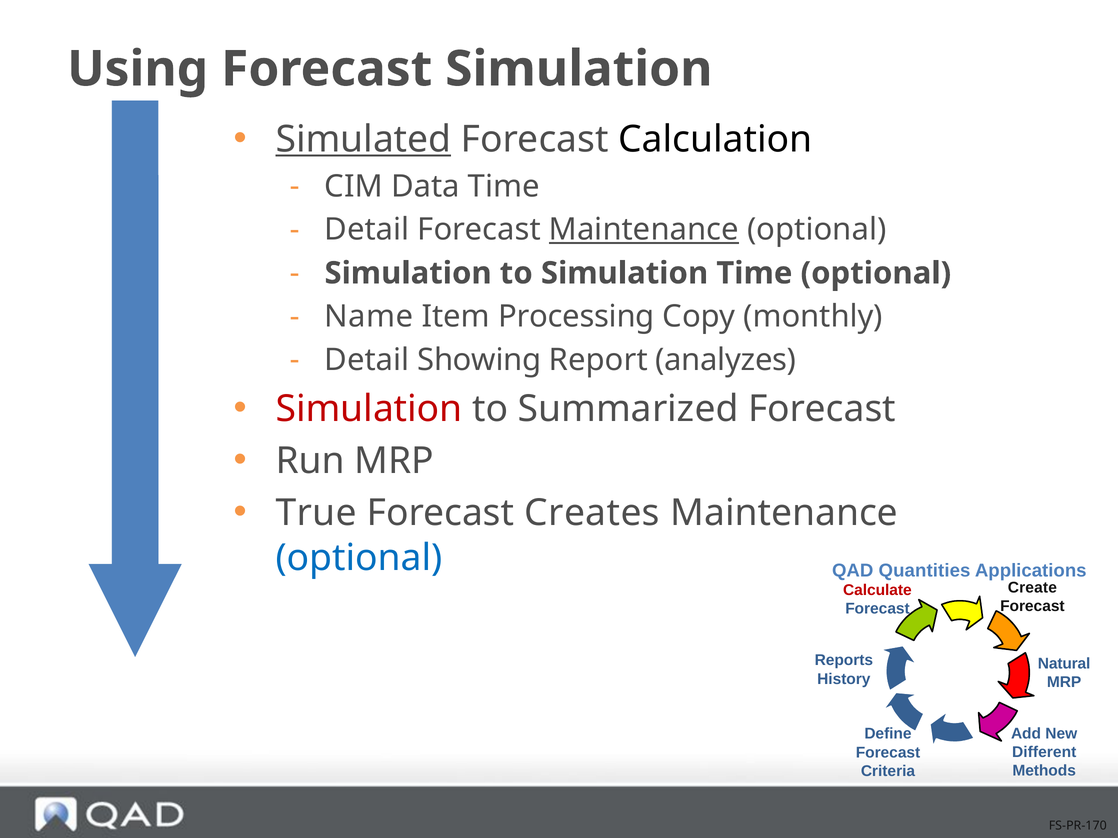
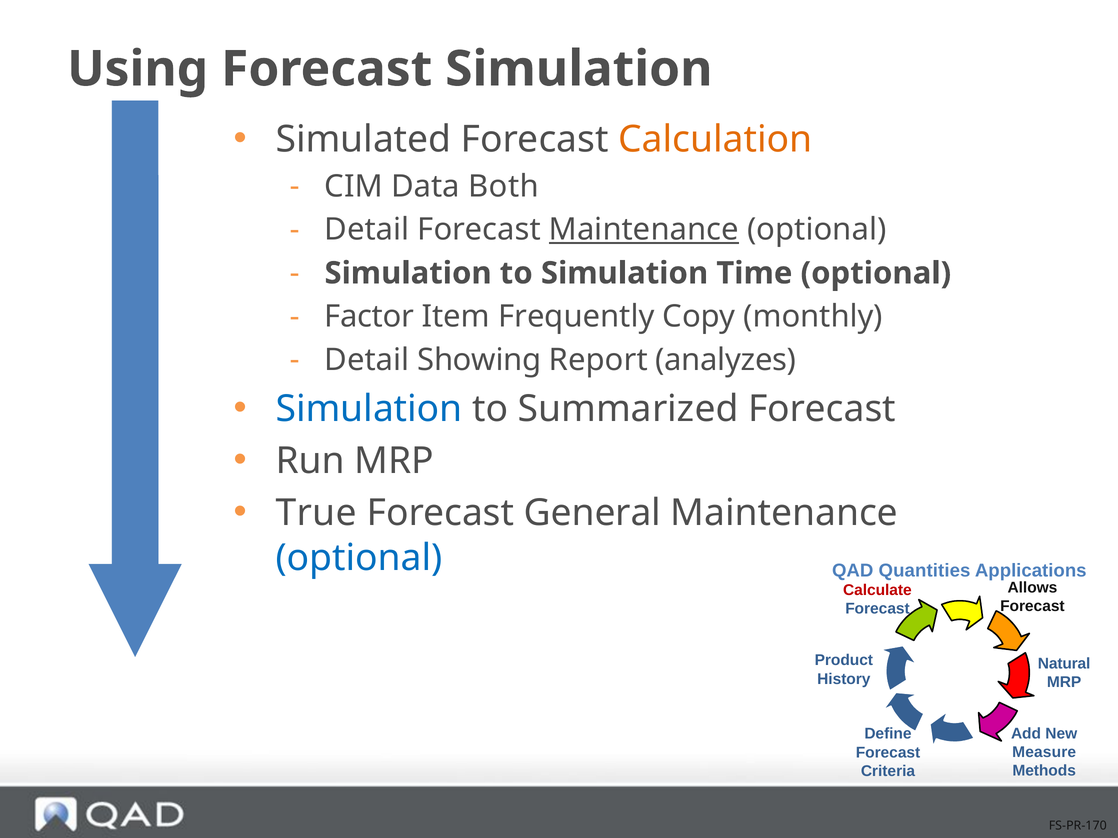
Simulated underline: present -> none (363, 140)
Calculation colour: black -> orange (715, 140)
Data Time: Time -> Both (504, 186)
Name: Name -> Factor (369, 317)
Processing: Processing -> Frequently (576, 317)
Simulation colour: red -> blue (369, 409)
Creates: Creates -> General (592, 514)
Create: Create -> Allows (1032, 588)
Reports: Reports -> Product (844, 661)
Different: Different -> Measure (1044, 753)
